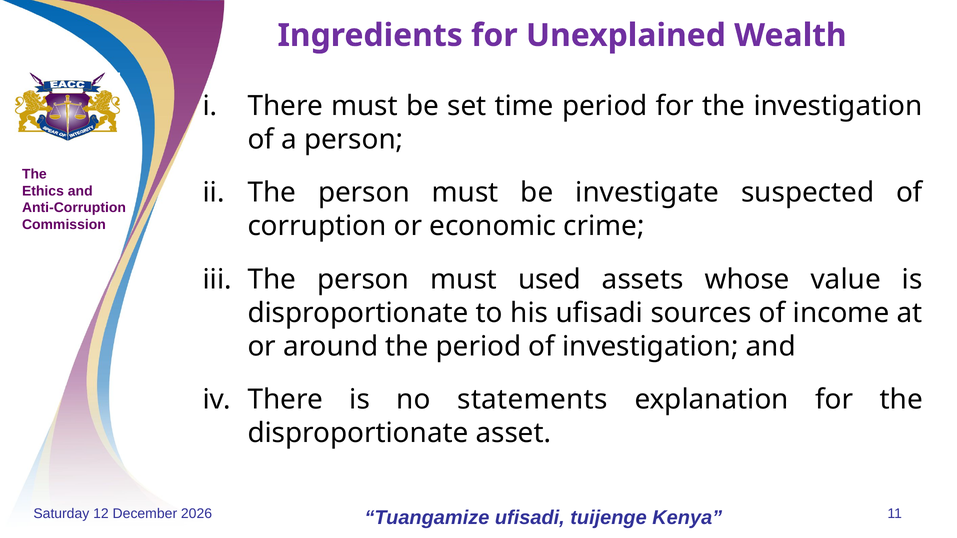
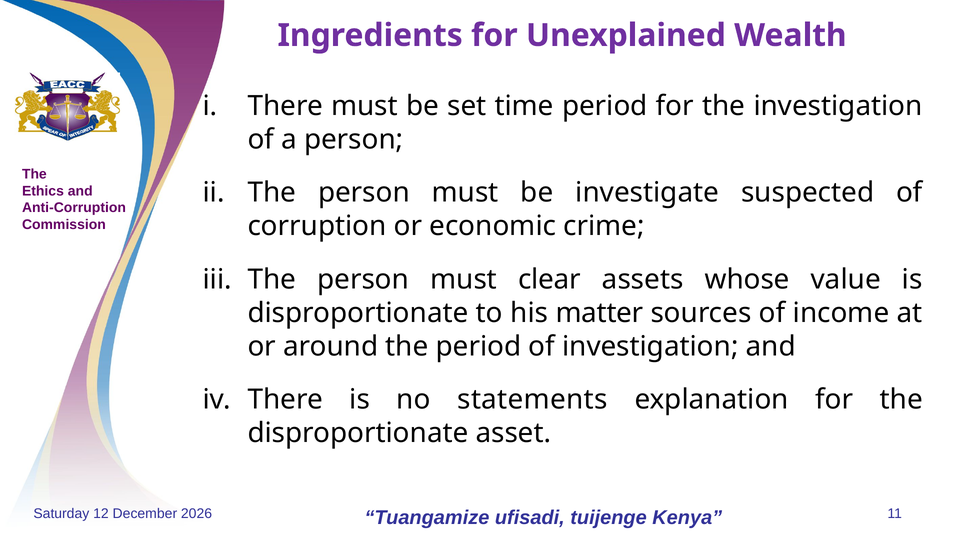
used: used -> clear (550, 279)
his ufisadi: ufisadi -> matter (600, 313)
